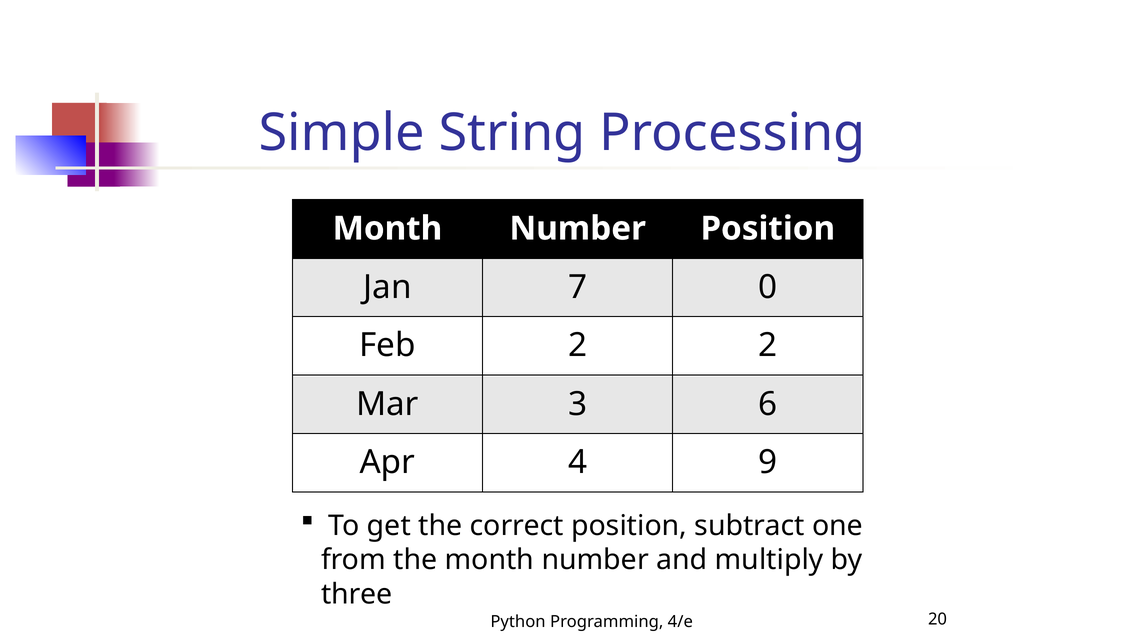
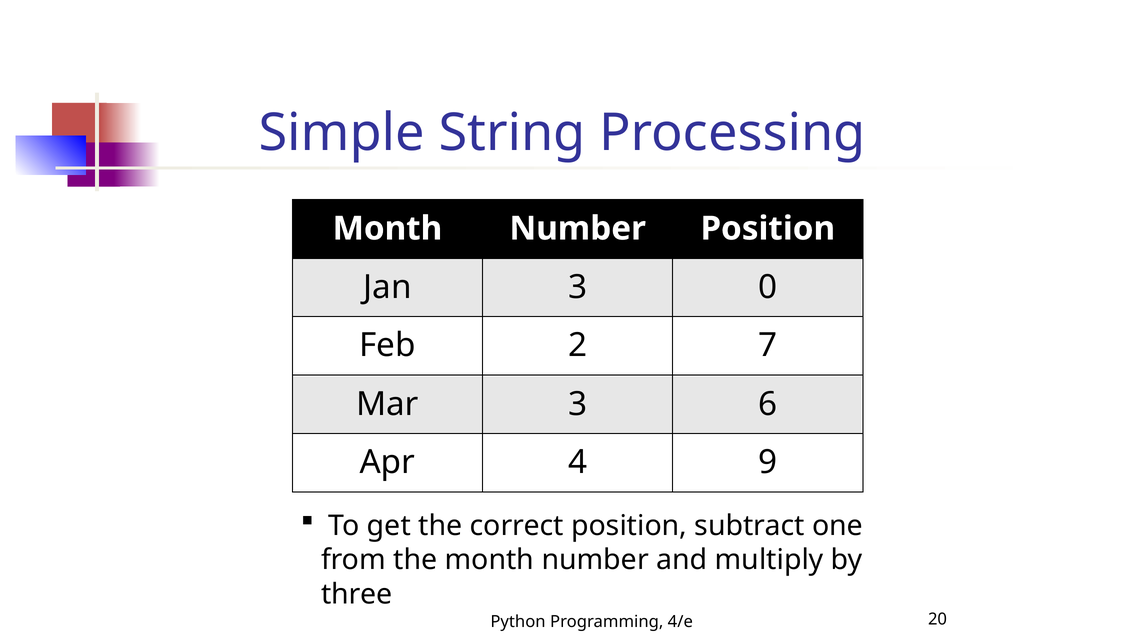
Jan 7: 7 -> 3 (578, 287)
2 2: 2 -> 7 (768, 345)
